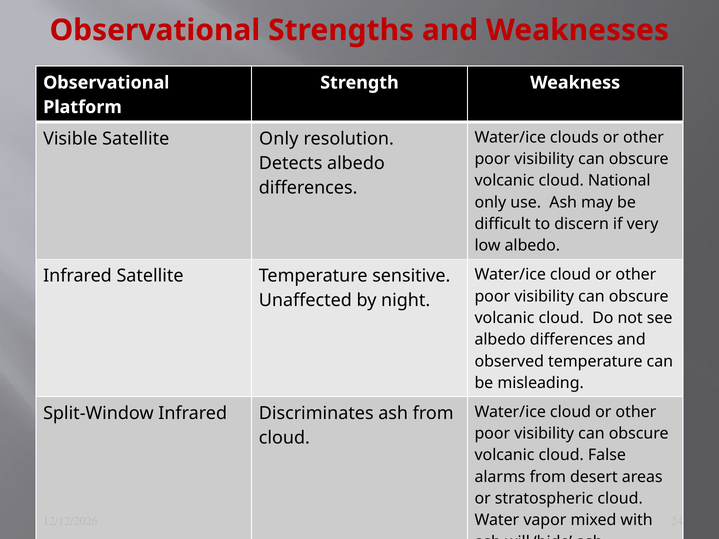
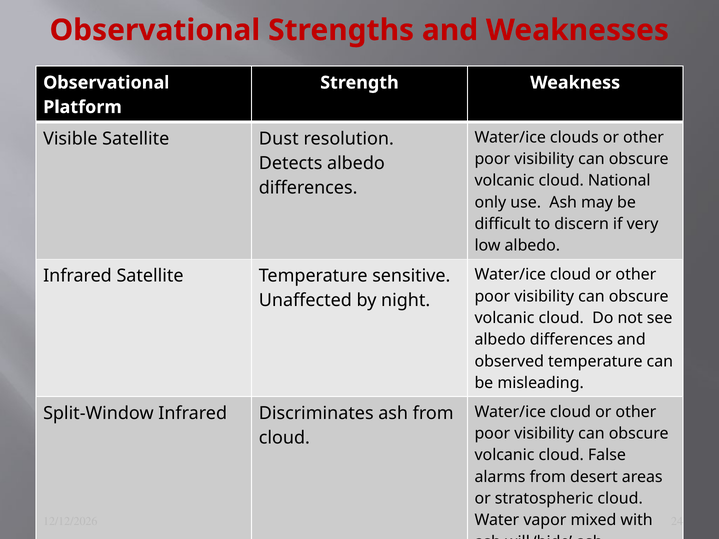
Satellite Only: Only -> Dust (279, 139)
